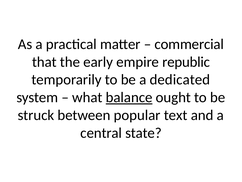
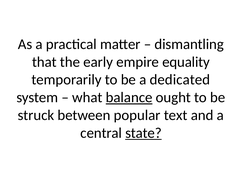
commercial: commercial -> dismantling (189, 44)
republic: republic -> equality (186, 62)
state underline: none -> present (143, 133)
